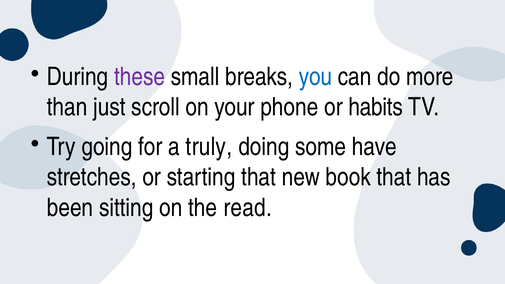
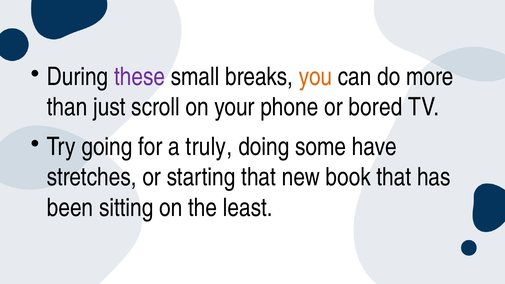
you colour: blue -> orange (315, 77)
habits: habits -> bored (375, 107)
read: read -> least (248, 208)
